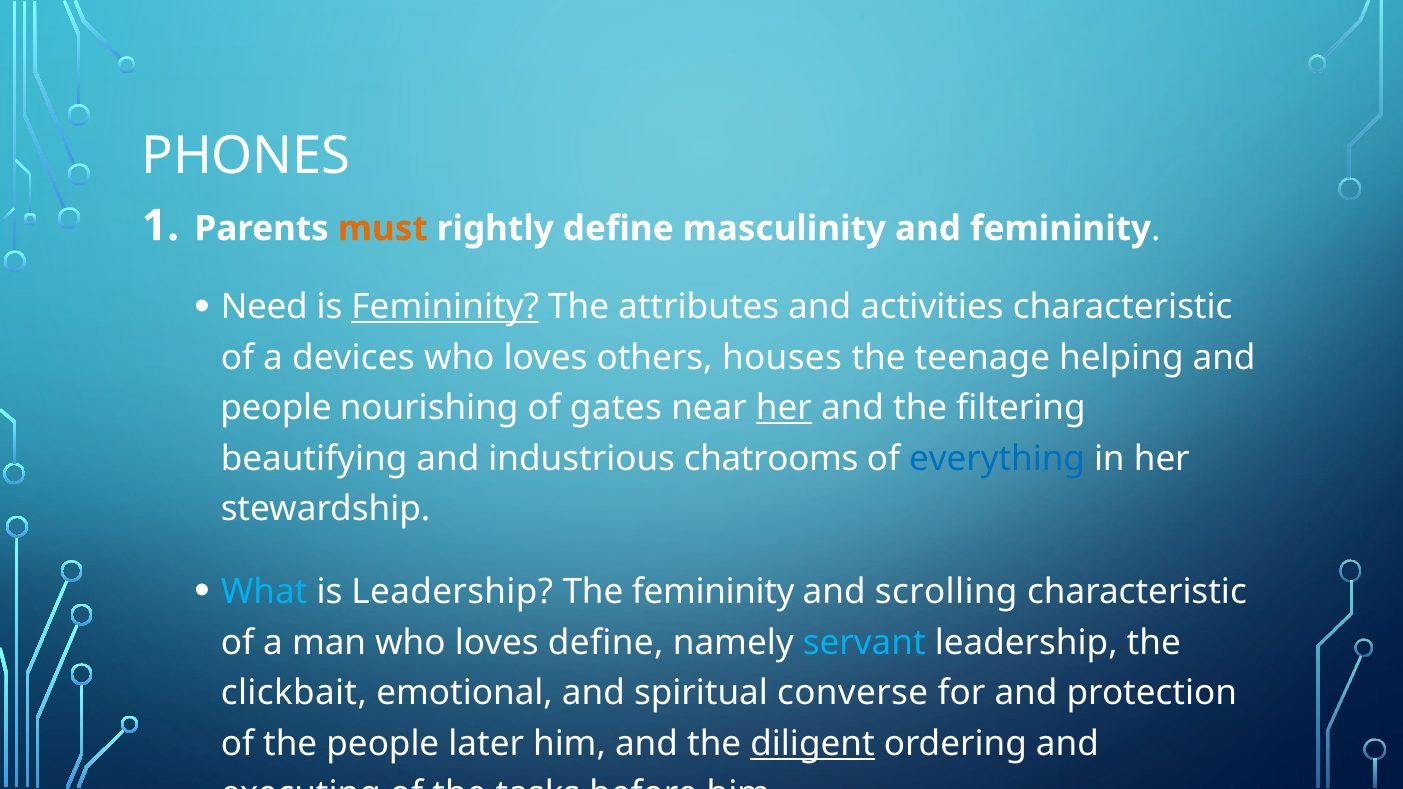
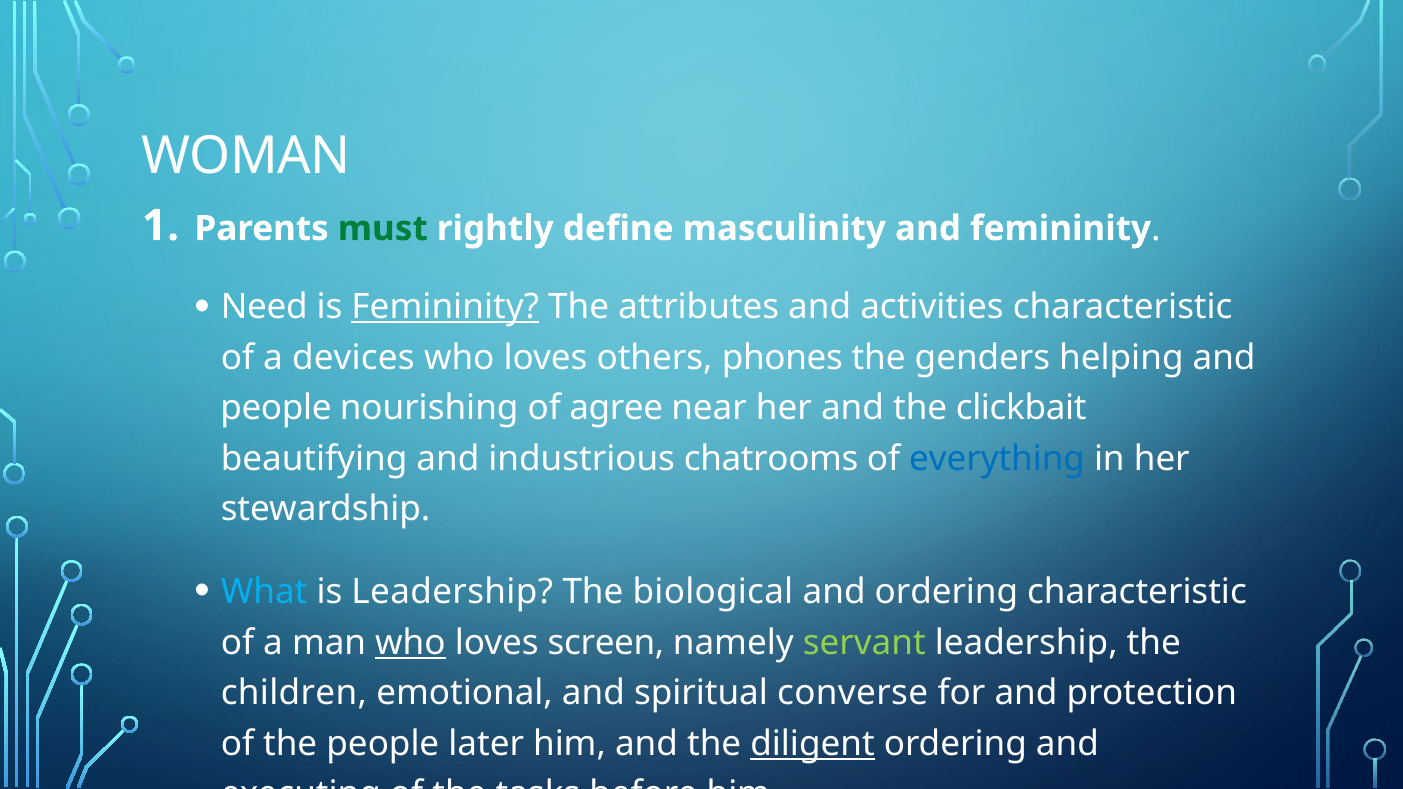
PHONES: PHONES -> WOMAN (246, 156)
must colour: orange -> green (383, 229)
houses: houses -> phones (782, 358)
teenage: teenage -> genders (982, 358)
gates: gates -> agree (616, 408)
her underline: present -> none (784, 408)
filtering: filtering -> clickbait (1021, 408)
The femininity: femininity -> biological (713, 592)
and scrolling: scrolling -> ordering (946, 592)
who underline: none -> present (410, 643)
loves define: define -> screen (606, 643)
servant colour: light blue -> light green (864, 643)
clickbait: clickbait -> children (294, 693)
